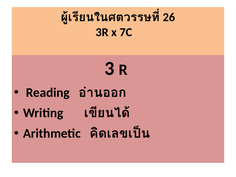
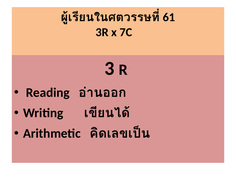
26: 26 -> 61 (169, 17)
